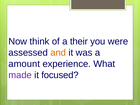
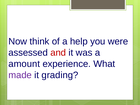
their: their -> help (79, 41)
and colour: orange -> red (58, 53)
focused: focused -> grading (60, 75)
